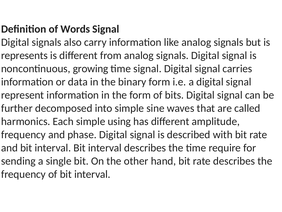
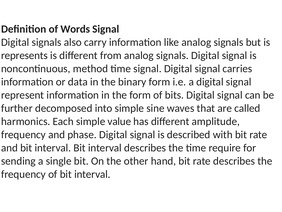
growing: growing -> method (90, 68)
using: using -> value (119, 121)
